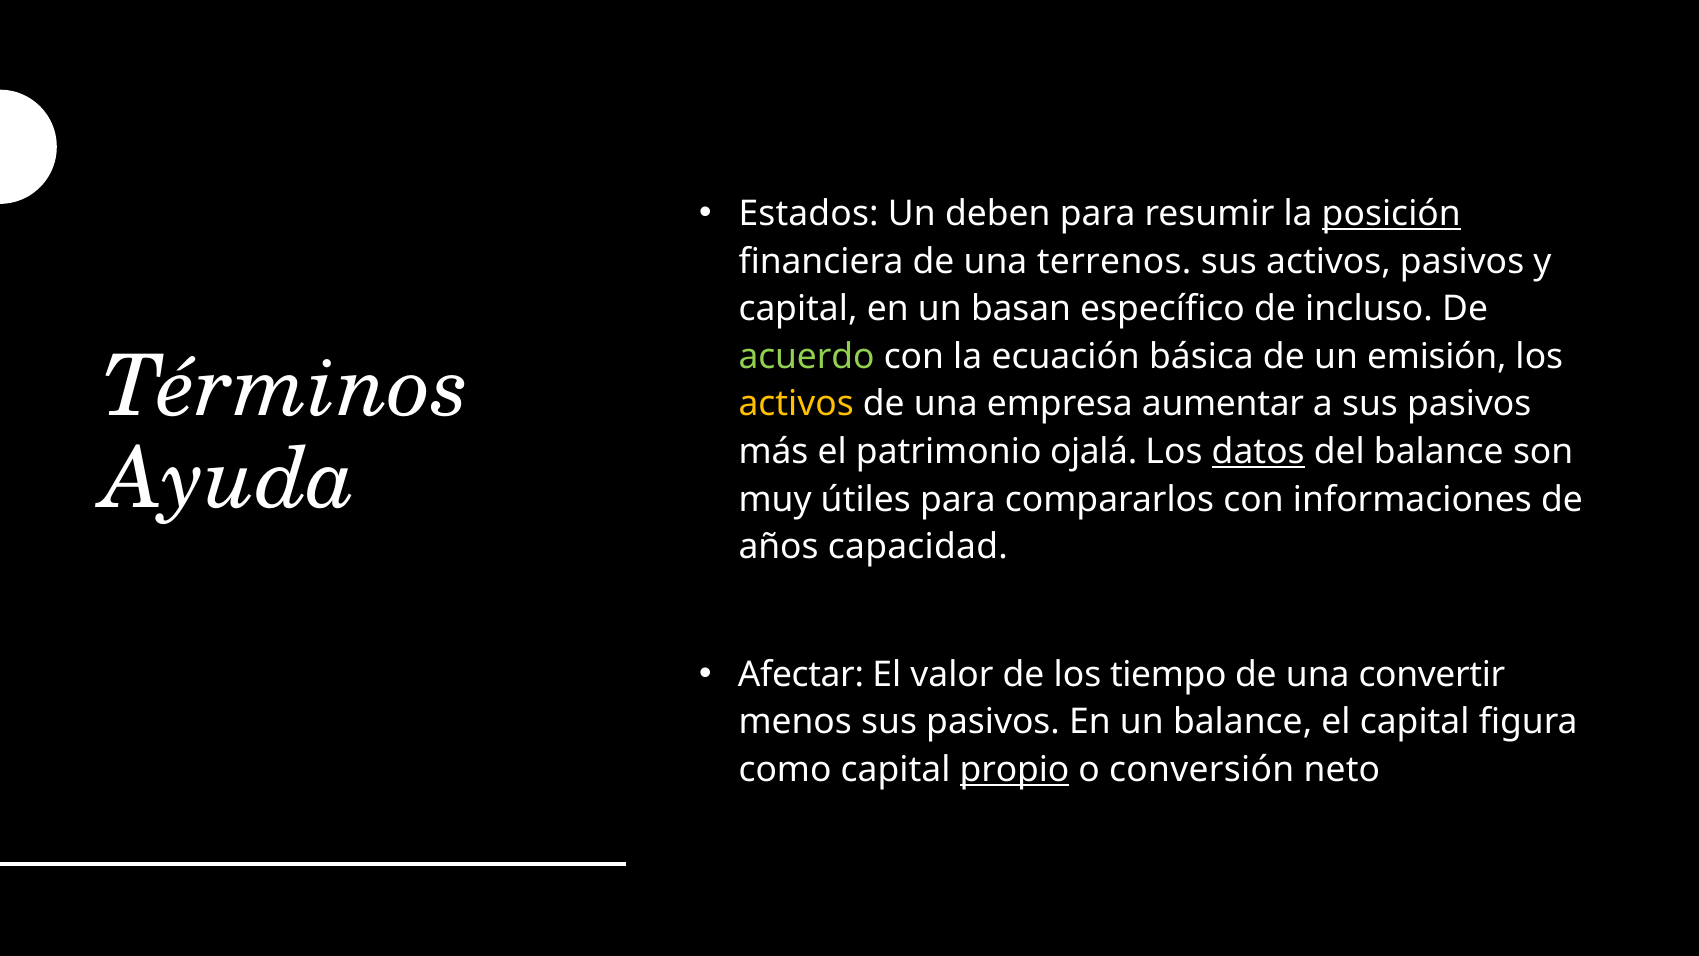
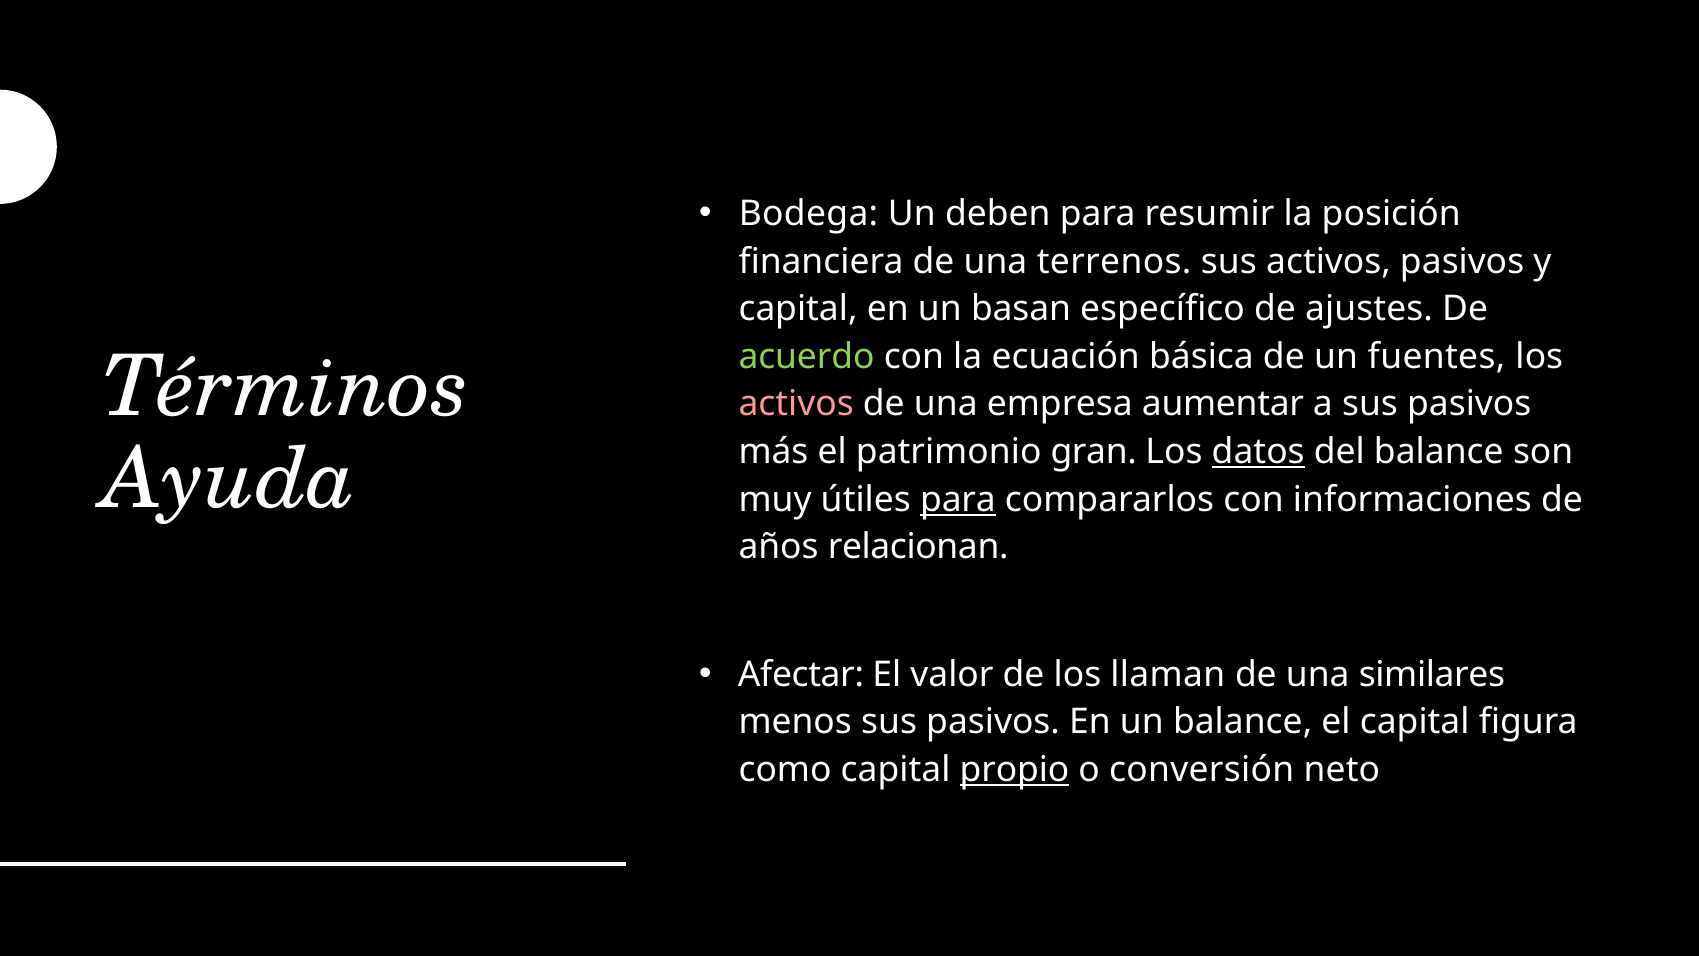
Estados: Estados -> Bodega (808, 214)
posición underline: present -> none (1391, 214)
incluso: incluso -> ajustes (1369, 309)
emisión: emisión -> fuentes (1437, 357)
activos colour: yellow -> pink (796, 404)
ojalá: ojalá -> gran (1094, 452)
para underline: none -> present (958, 499)
capacidad: capacidad -> relacionan (918, 547)
tiempo: tiempo -> llaman (1168, 674)
convertir: convertir -> similares (1432, 674)
